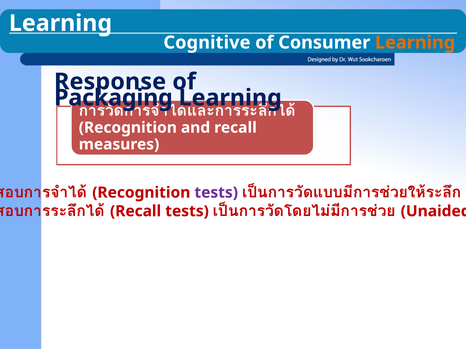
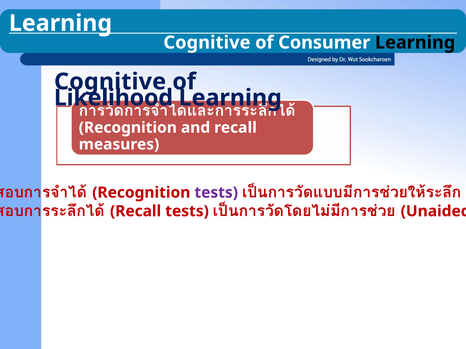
Learning colour: orange -> black (415, 43)
Response: Response -> Cognitive (110, 82)
Packaging: Packaging -> Likelihood (113, 98)
